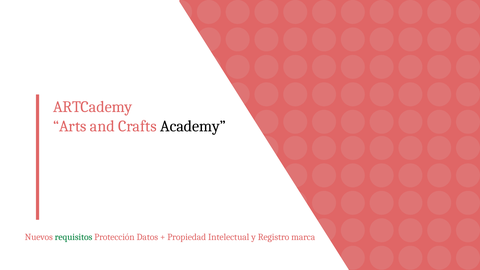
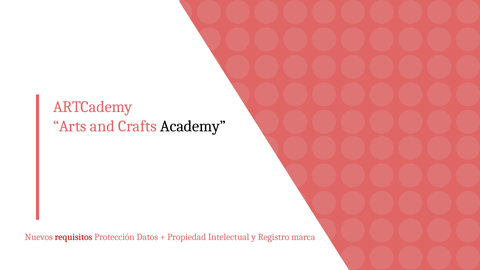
requisitos colour: green -> red (74, 237)
